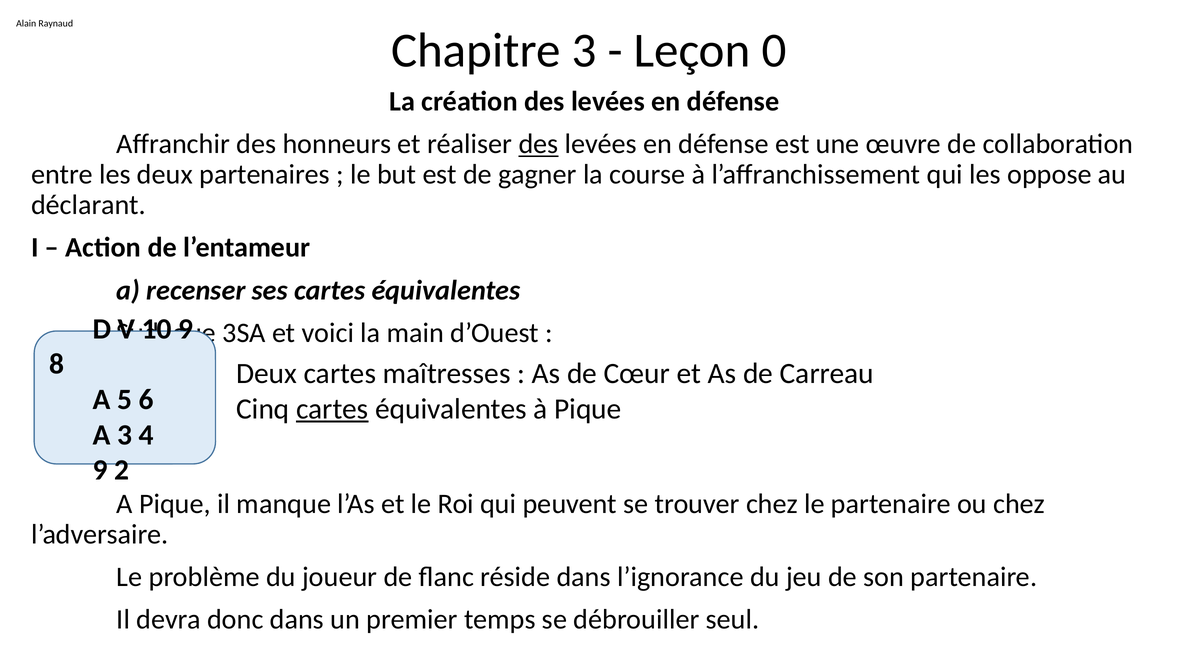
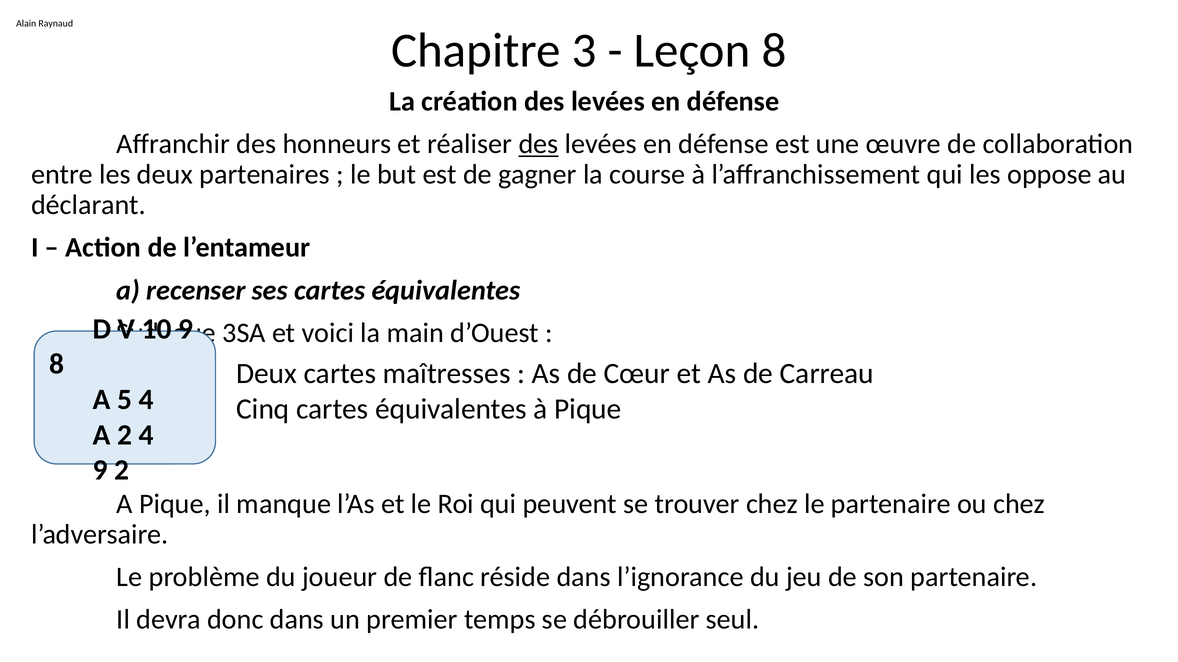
Leçon 0: 0 -> 8 (774, 51)
5 6: 6 -> 4 (146, 400)
cartes underline: present -> none (332, 409)
3: 3 -> 2 (125, 435)
